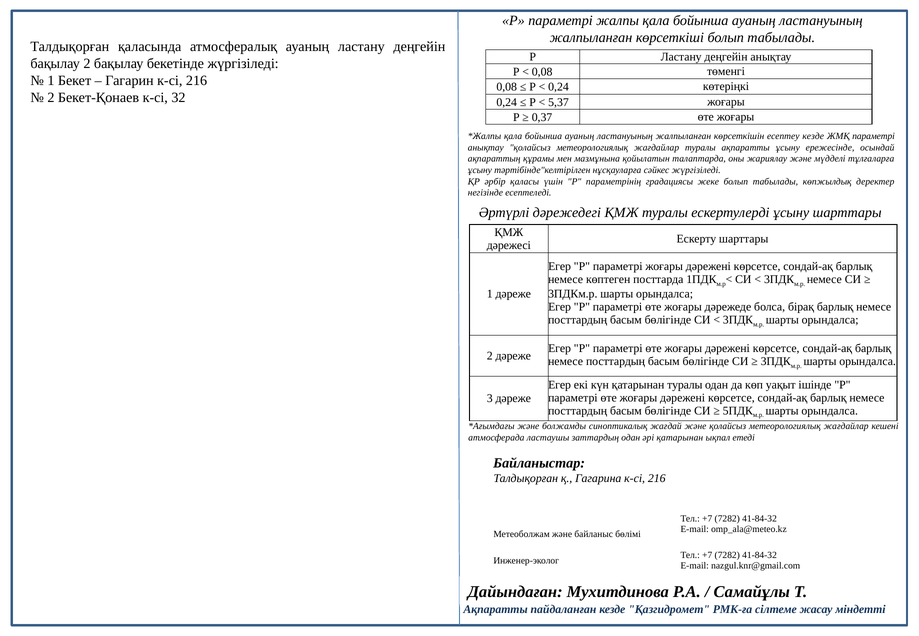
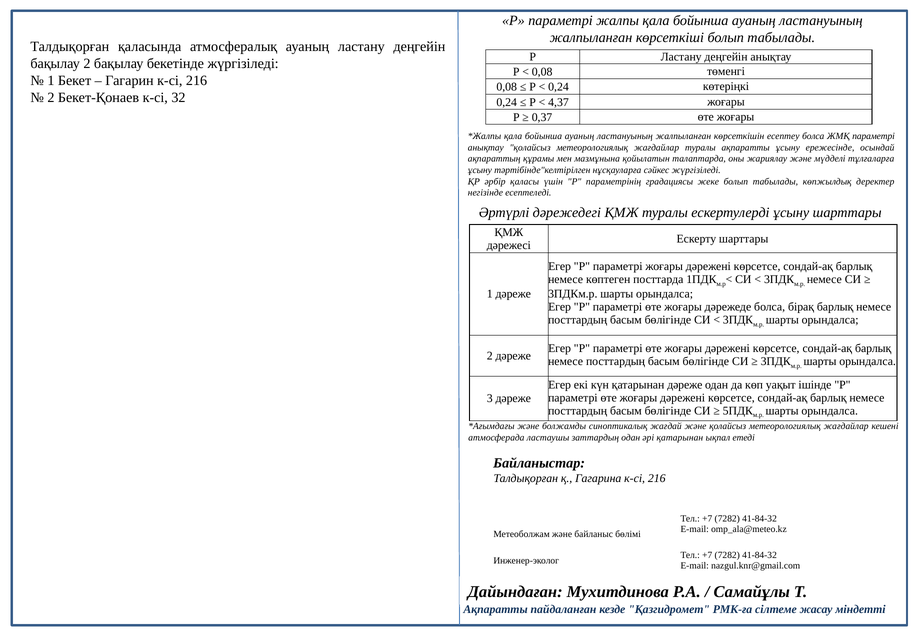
5,37: 5,37 -> 4,37 (558, 102)
есептеу кезде: кезде -> болса (813, 136)
қатарынан туралы: туралы -> дәреже (685, 385)
